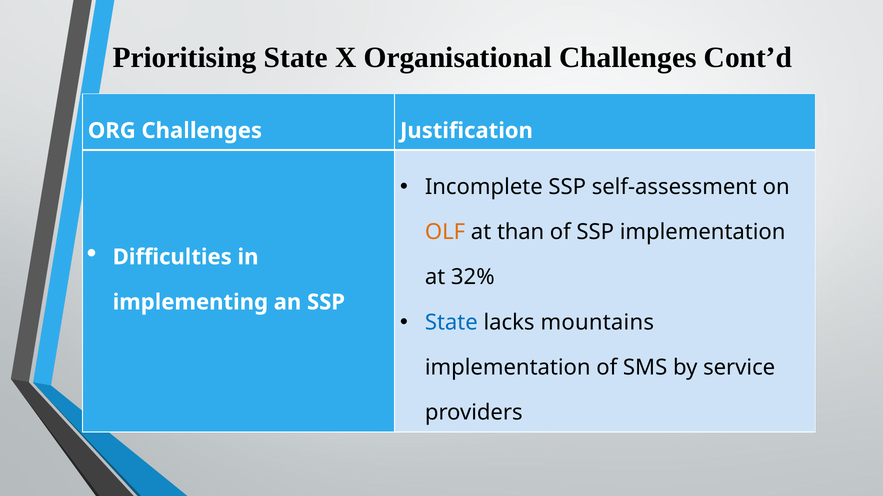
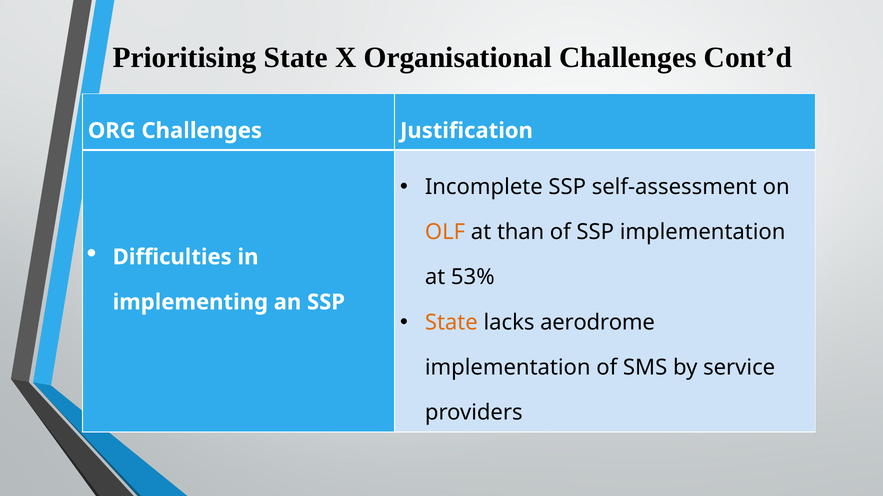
32%: 32% -> 53% (473, 278)
State colour: blue -> orange (451, 323)
mountains: mountains -> aerodrome (598, 323)
